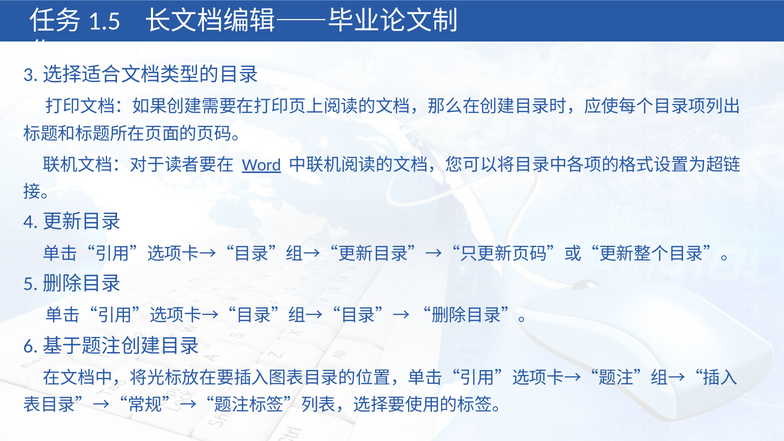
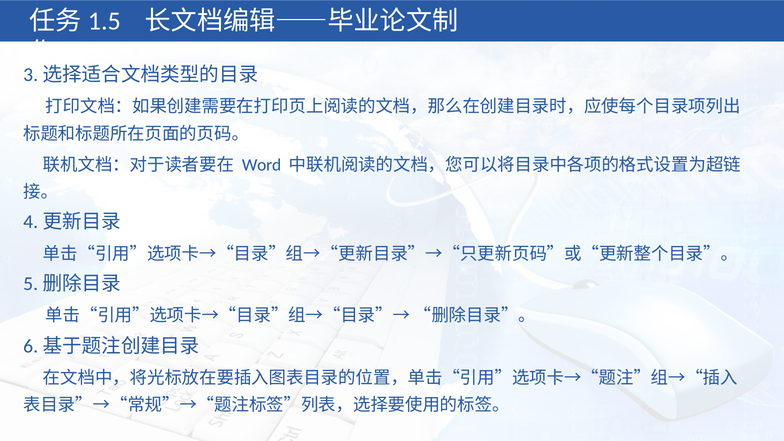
Word underline: present -> none (262, 165)
